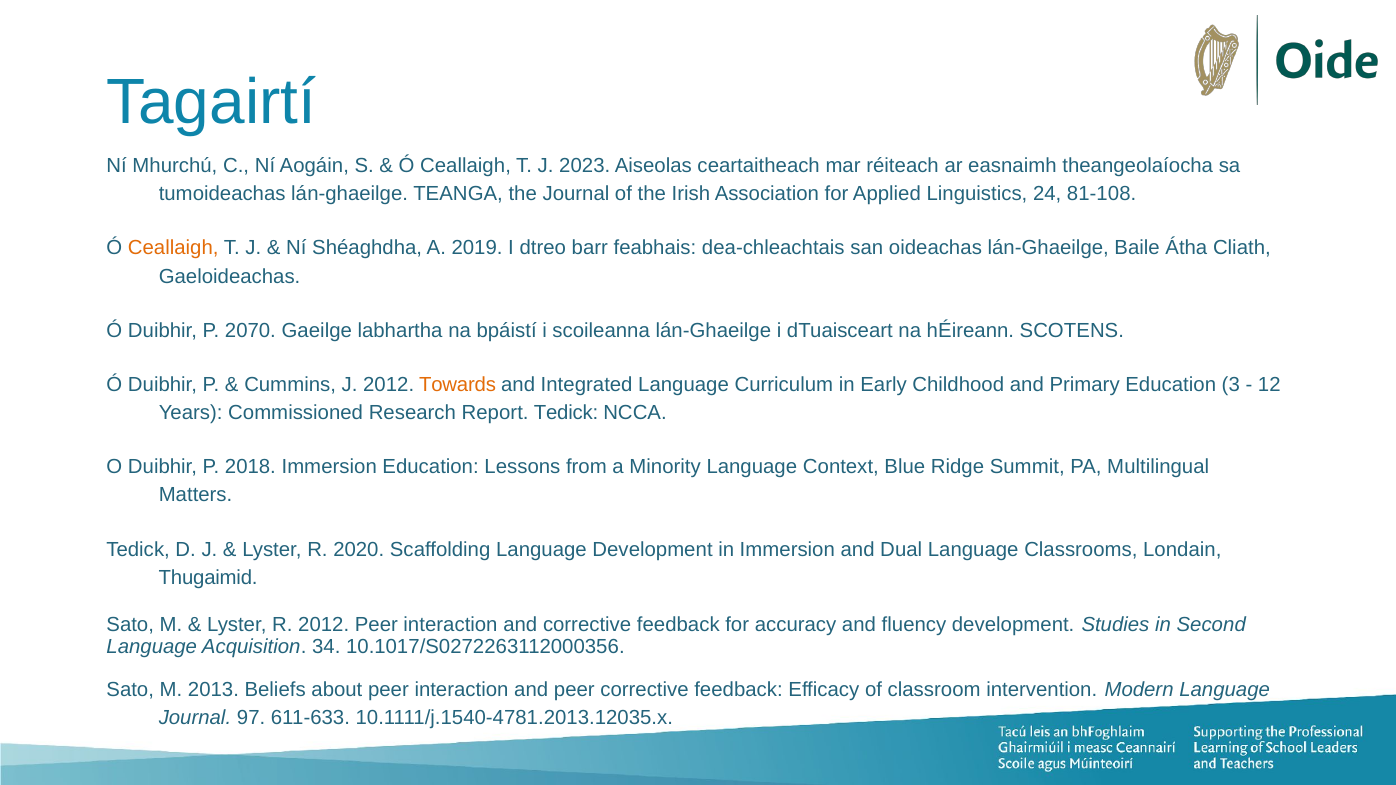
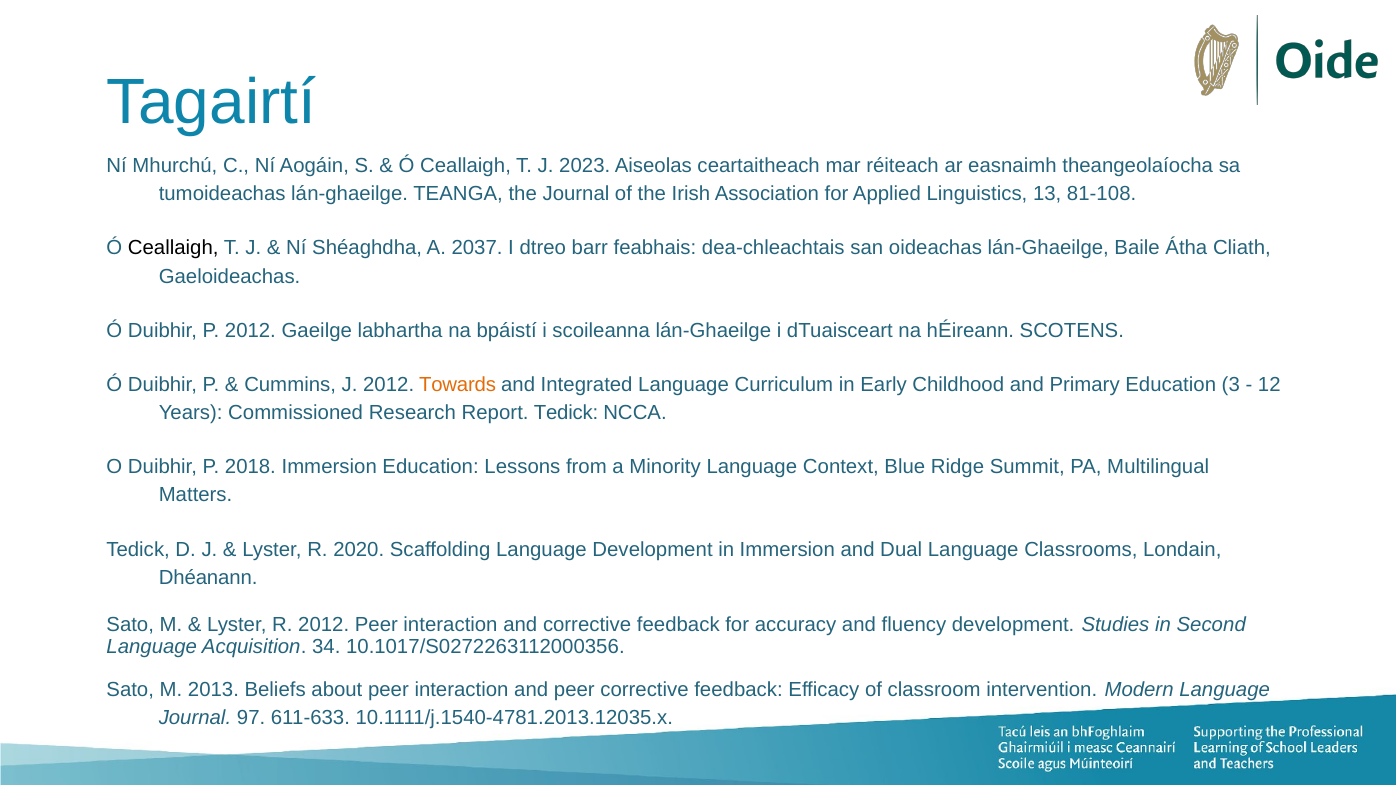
24: 24 -> 13 (1047, 194)
Ceallaigh colour: orange -> black (173, 248)
2019: 2019 -> 2037 (477, 248)
P 2070: 2070 -> 2012 (250, 331)
Thugaimid: Thugaimid -> Dhéanann (208, 578)
